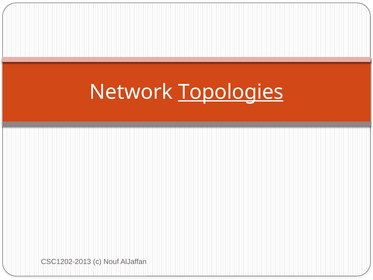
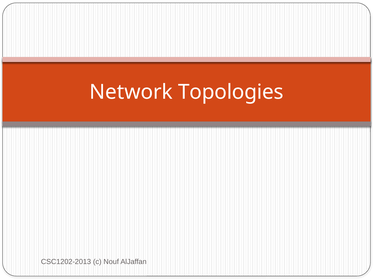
Topologies underline: present -> none (231, 92)
